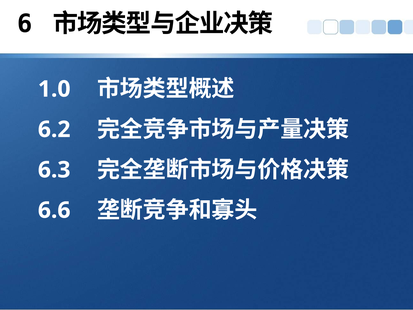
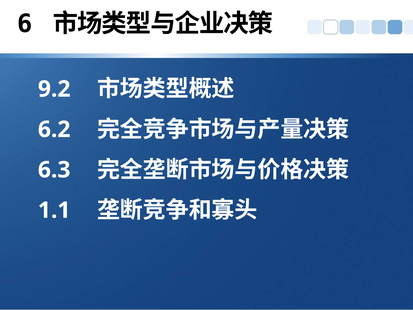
1.0: 1.0 -> 9.2 (54, 89)
6.6: 6.6 -> 1.1 (54, 210)
